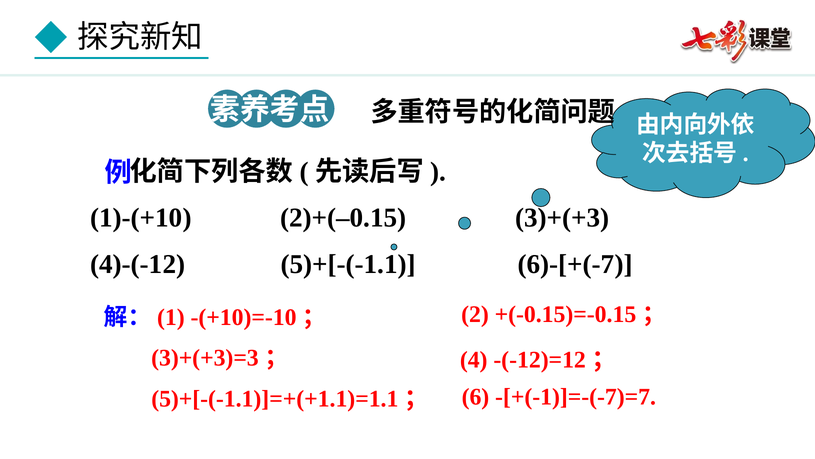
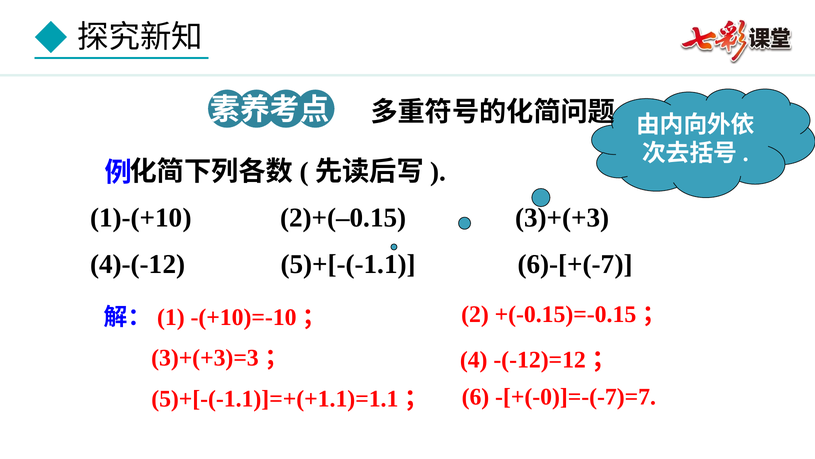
-[+(-1)]=-(-7)=7: -[+(-1)]=-(-7)=7 -> -[+(-0)]=-(-7)=7 (576, 397)
